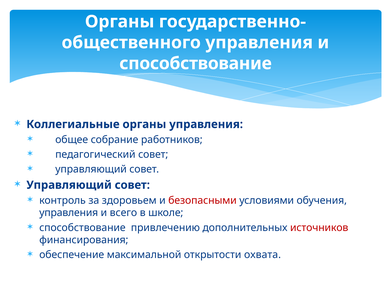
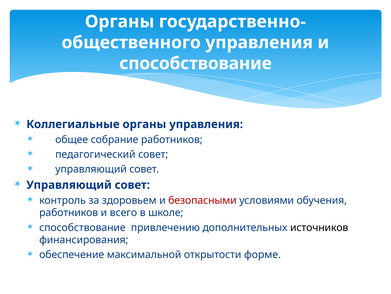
управления: управления -> работников (69, 212)
источников colour: red -> black (319, 227)
охвата: охвата -> форме (263, 254)
